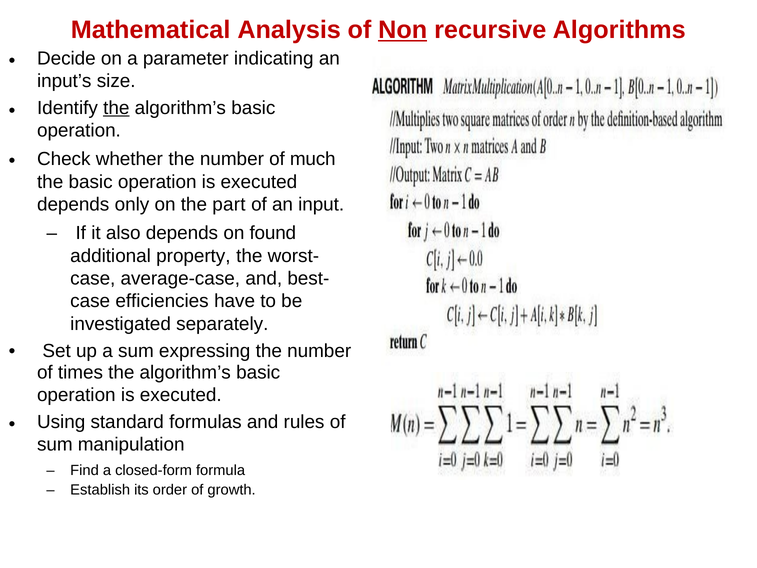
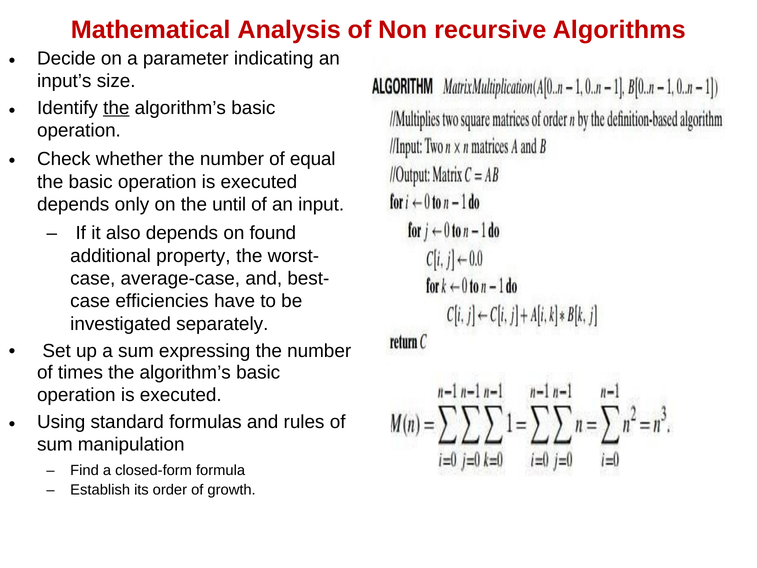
Non underline: present -> none (403, 30)
much: much -> equal (313, 159)
part: part -> until (229, 205)
